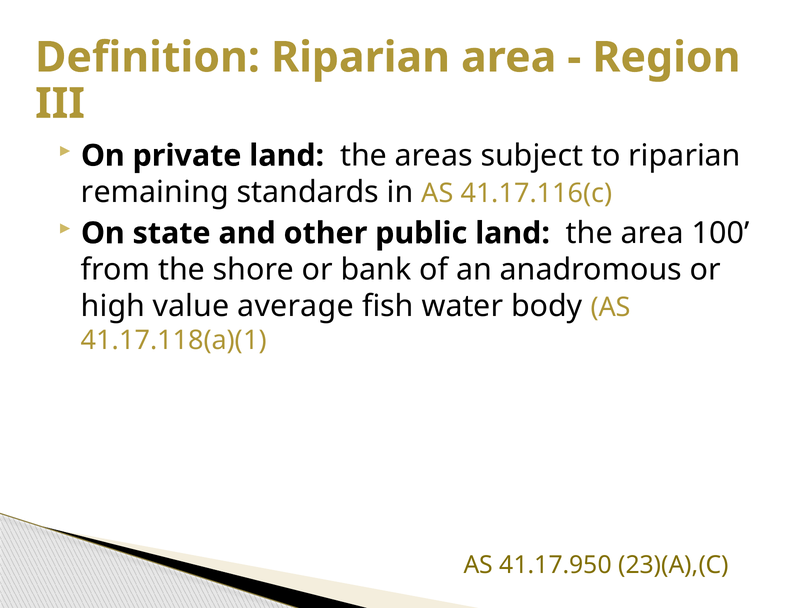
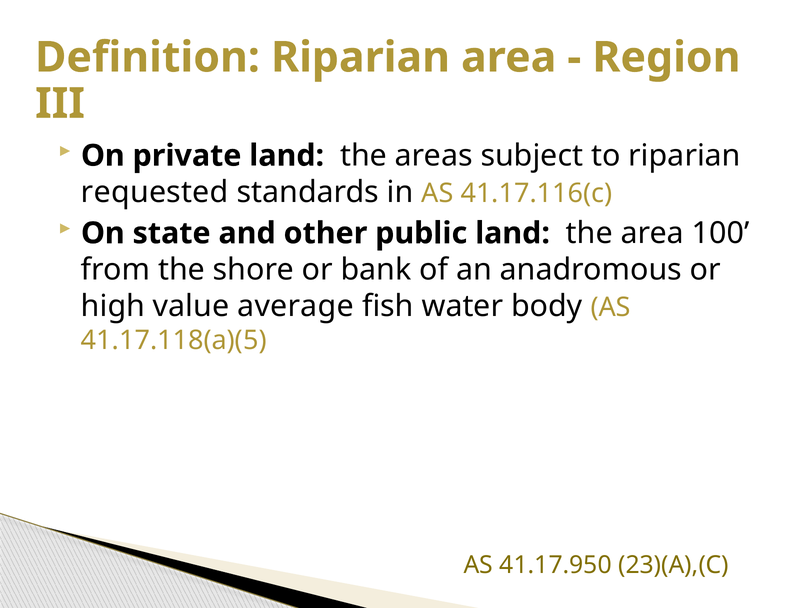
remaining: remaining -> requested (155, 192)
41.17.118(a)(1: 41.17.118(a)(1 -> 41.17.118(a)(5 (174, 341)
